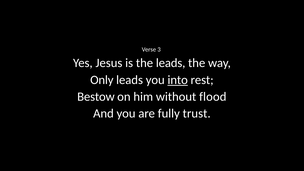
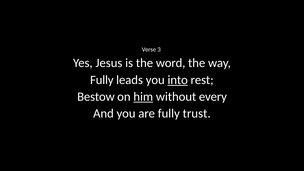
the leads: leads -> word (171, 63)
Only: Only -> Fully (102, 80)
him underline: none -> present (143, 97)
flood: flood -> every (213, 97)
